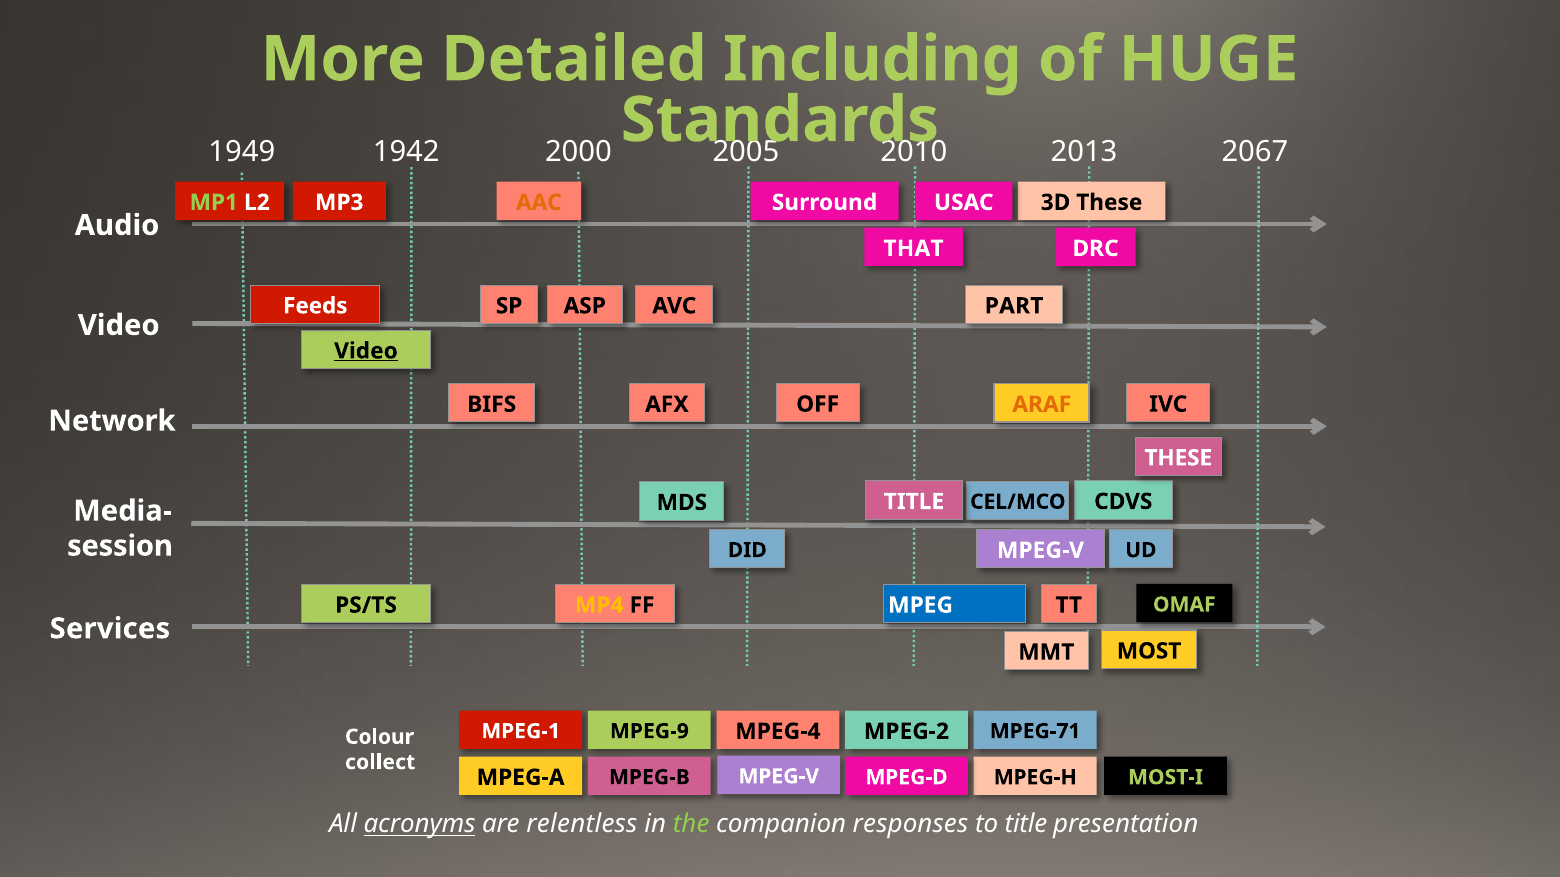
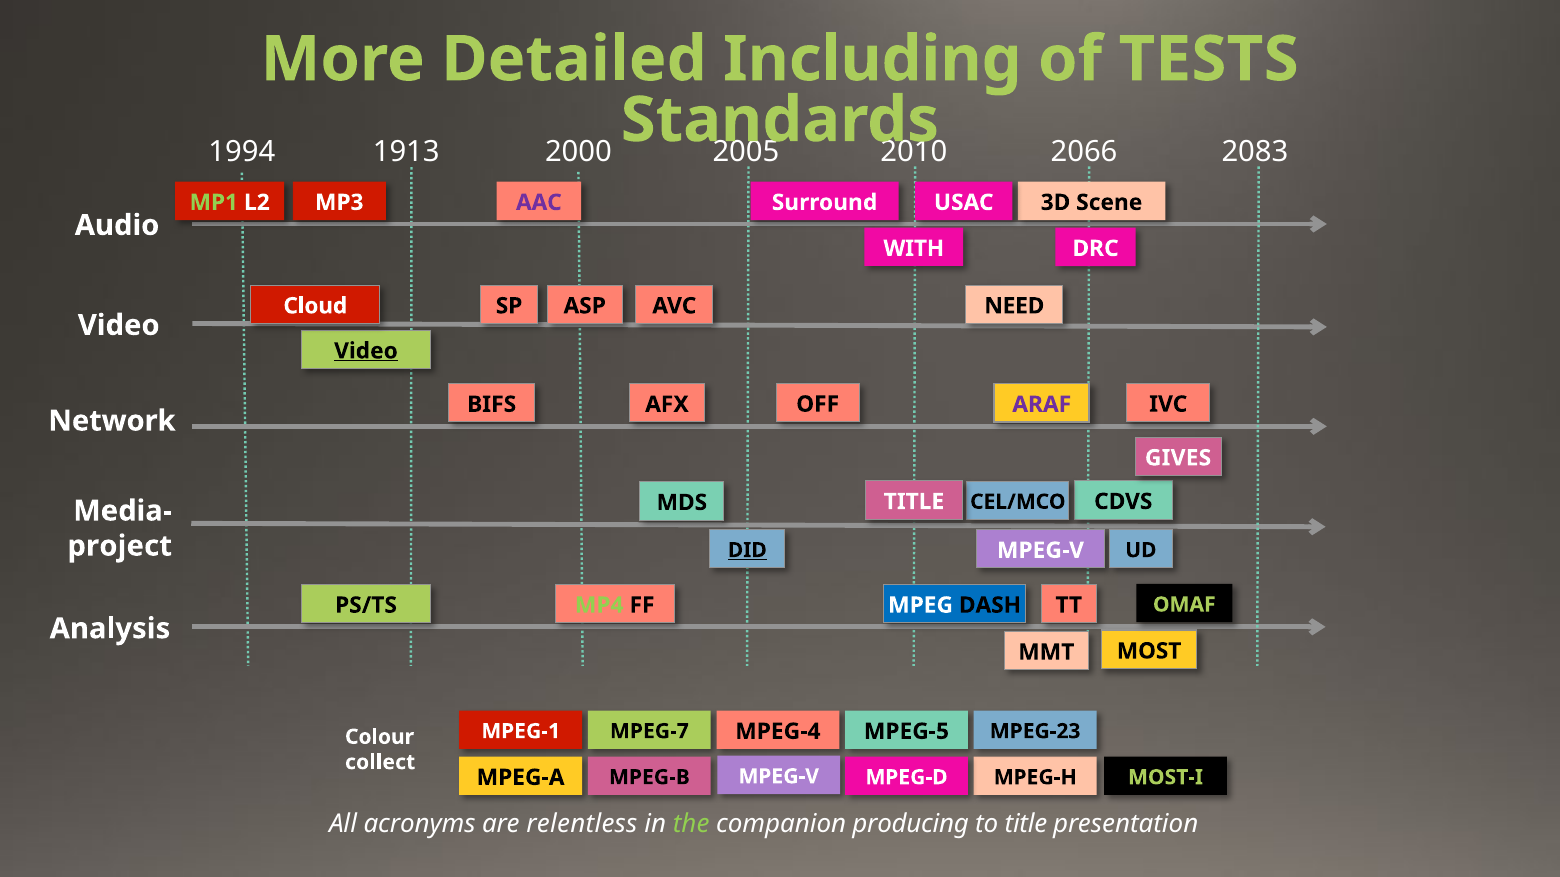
HUGE: HUGE -> TESTS (1209, 59)
1949: 1949 -> 1994 (242, 152)
1942: 1942 -> 1913 (406, 152)
2013: 2013 -> 2066 (1084, 152)
2067: 2067 -> 2083 (1255, 152)
AAC colour: orange -> purple (539, 203)
3D These: These -> Scene (1109, 203)
THAT: THAT -> WITH (914, 249)
Feeds: Feeds -> Cloud (315, 306)
PART: PART -> NEED (1014, 306)
ARAF colour: orange -> purple (1042, 405)
THESE: THESE -> GIVES (1178, 458)
session: session -> project (120, 546)
DID underline: none -> present (747, 551)
MP4 colour: yellow -> light green (599, 606)
DASH colour: blue -> black (990, 606)
Services: Services -> Analysis (110, 629)
MPEG-9: MPEG-9 -> MPEG-7 (649, 732)
MPEG-2: MPEG-2 -> MPEG-5 (906, 732)
MPEG-71: MPEG-71 -> MPEG-23 (1035, 732)
acronyms underline: present -> none (420, 825)
responses: responses -> producing (911, 825)
